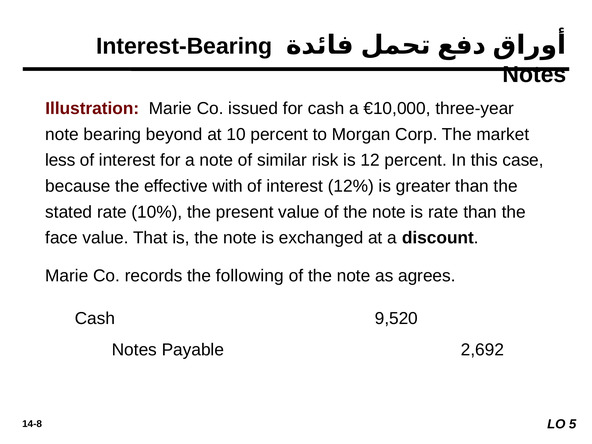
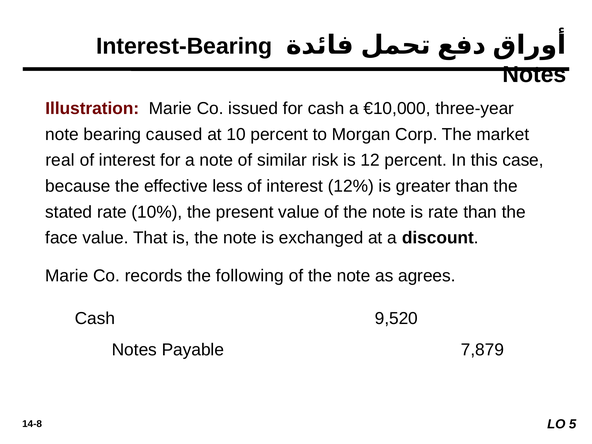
beyond: beyond -> caused (174, 134)
less: less -> real (60, 160)
with: with -> less (228, 186)
2,692: 2,692 -> 7,879 (483, 350)
